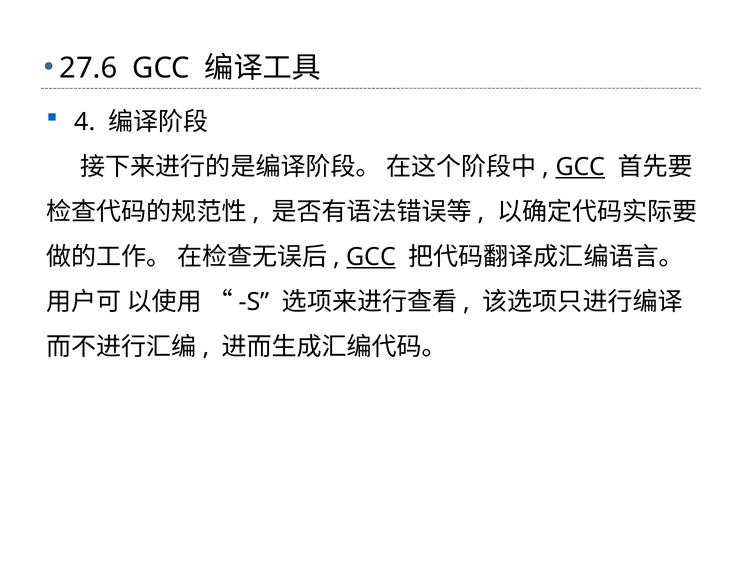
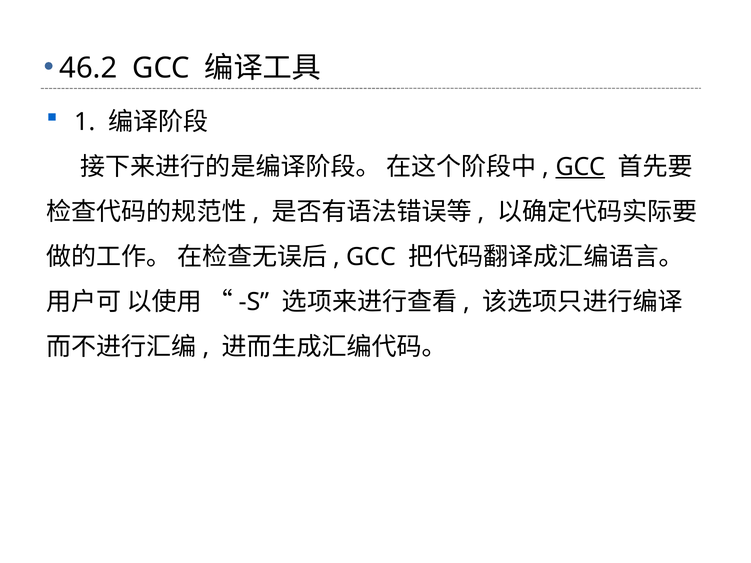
27.6: 27.6 -> 46.2 (88, 68)
4: 4 -> 1 (85, 122)
GCC underline: present -> none (371, 257)
